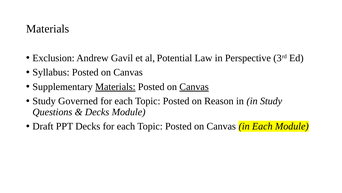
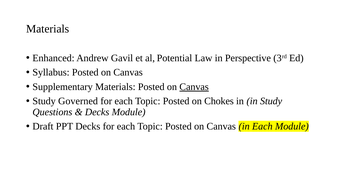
Exclusion: Exclusion -> Enhanced (53, 58)
Materials underline: present -> none (115, 87)
Reason: Reason -> Chokes (219, 101)
